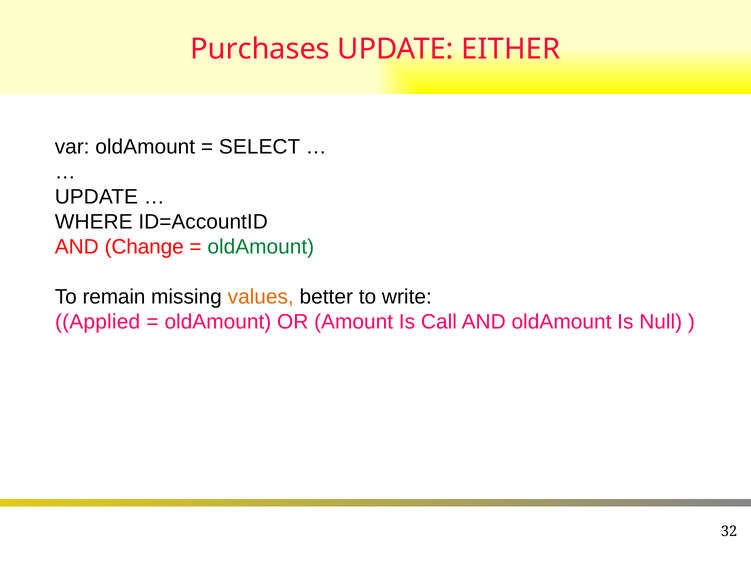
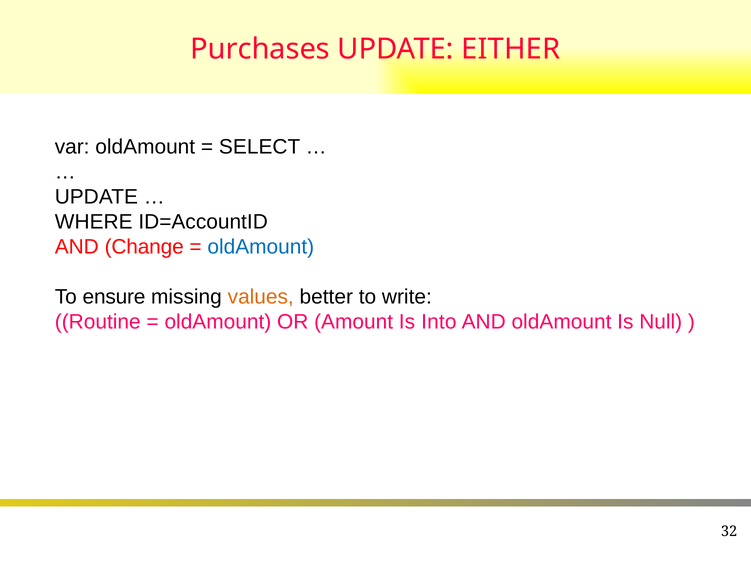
oldAmount colour: green -> blue (261, 247)
remain: remain -> ensure (114, 297)
Applied: Applied -> Routine (98, 322)
Call: Call -> Into (439, 322)
